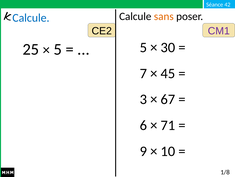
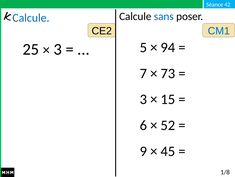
sans colour: orange -> blue (164, 16)
CM1 colour: purple -> blue (219, 31)
30: 30 -> 94 (168, 47)
5: 5 -> 3 (58, 49)
45: 45 -> 73 (168, 73)
67: 67 -> 15 (168, 99)
71: 71 -> 52 (168, 125)
10: 10 -> 45 (168, 151)
